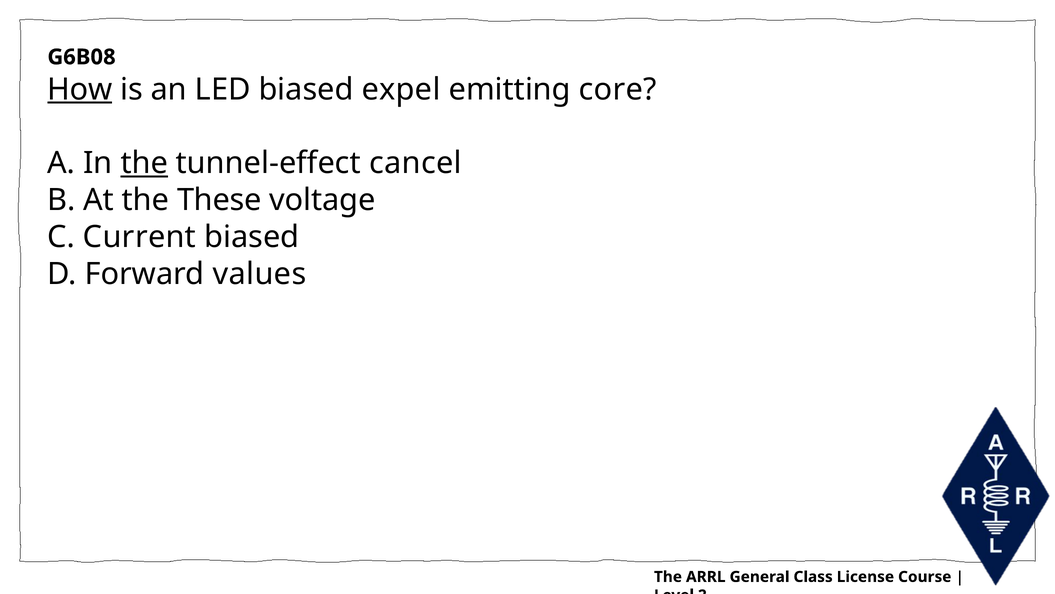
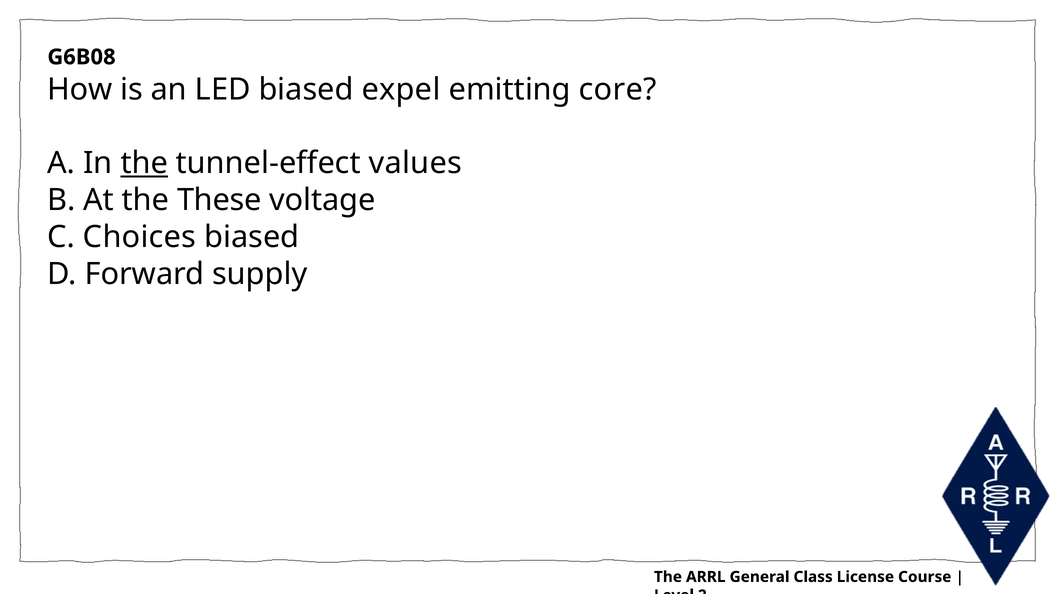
How underline: present -> none (80, 89)
cancel: cancel -> values (415, 163)
Current: Current -> Choices (140, 237)
values: values -> supply (260, 274)
